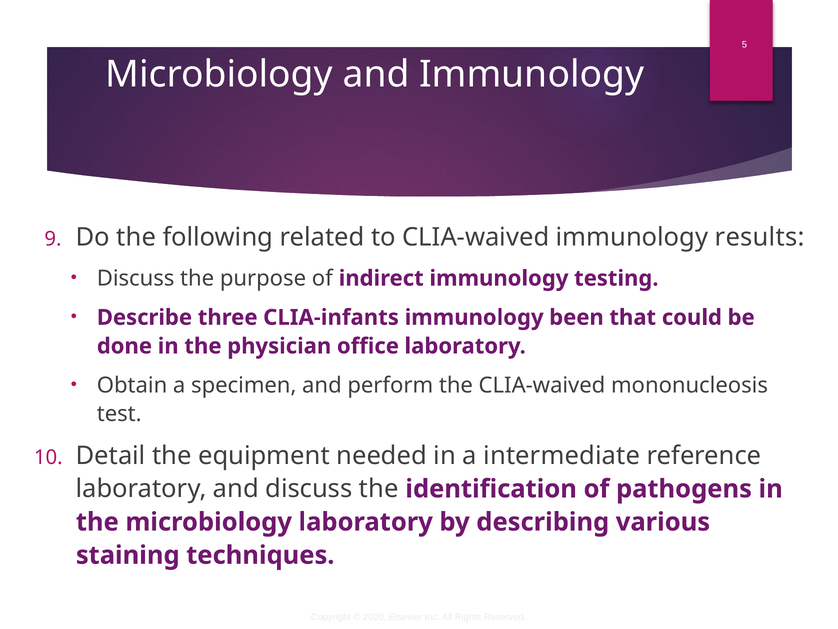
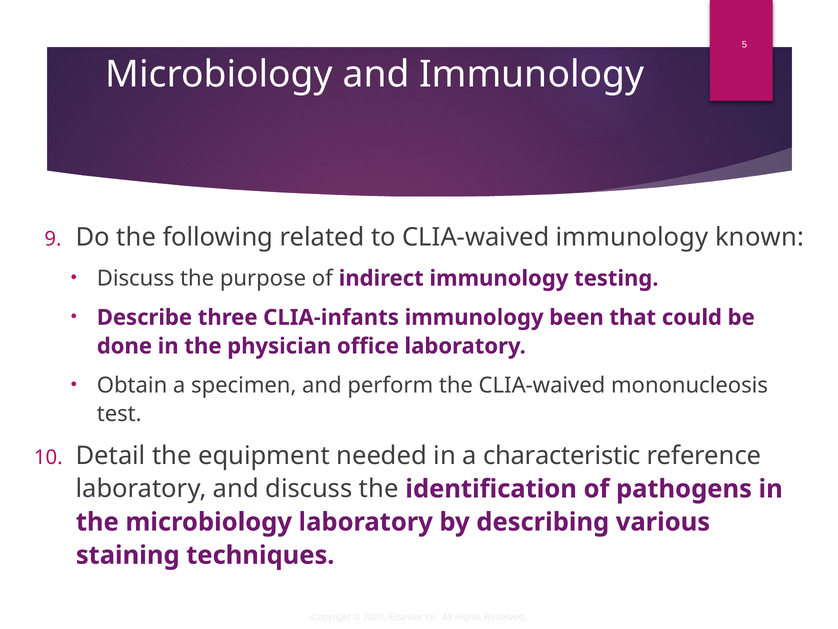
results: results -> known (760, 237)
intermediate: intermediate -> characteristic (562, 455)
